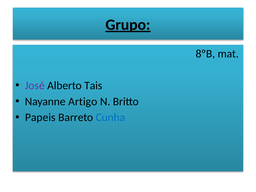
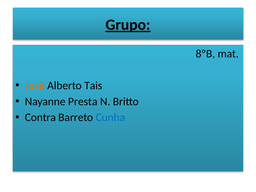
José colour: purple -> orange (35, 86)
Artigo: Artigo -> Presta (83, 102)
Papeis: Papeis -> Contra (40, 117)
